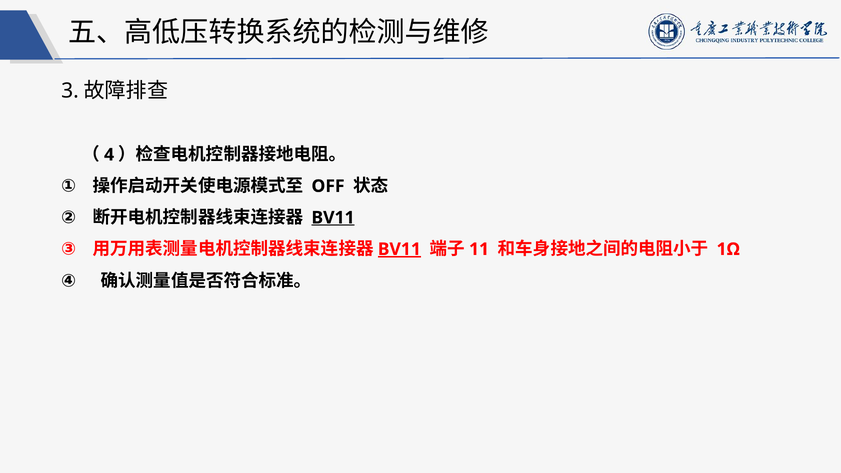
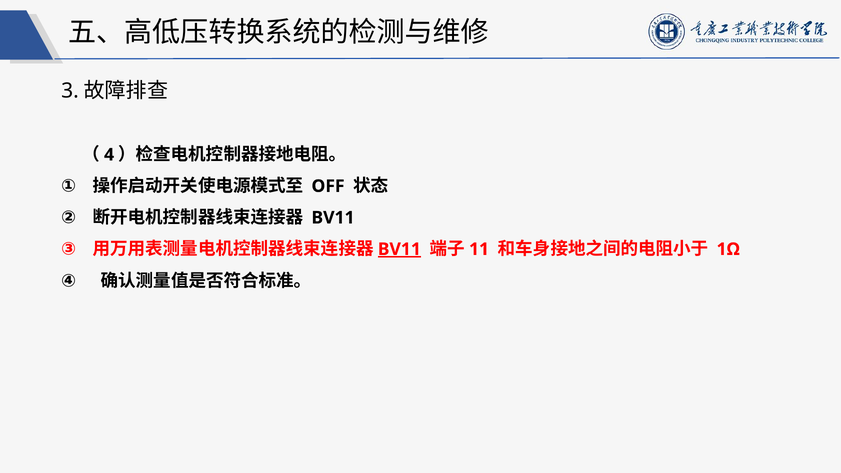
BV11 underline: present -> none (333, 218)
